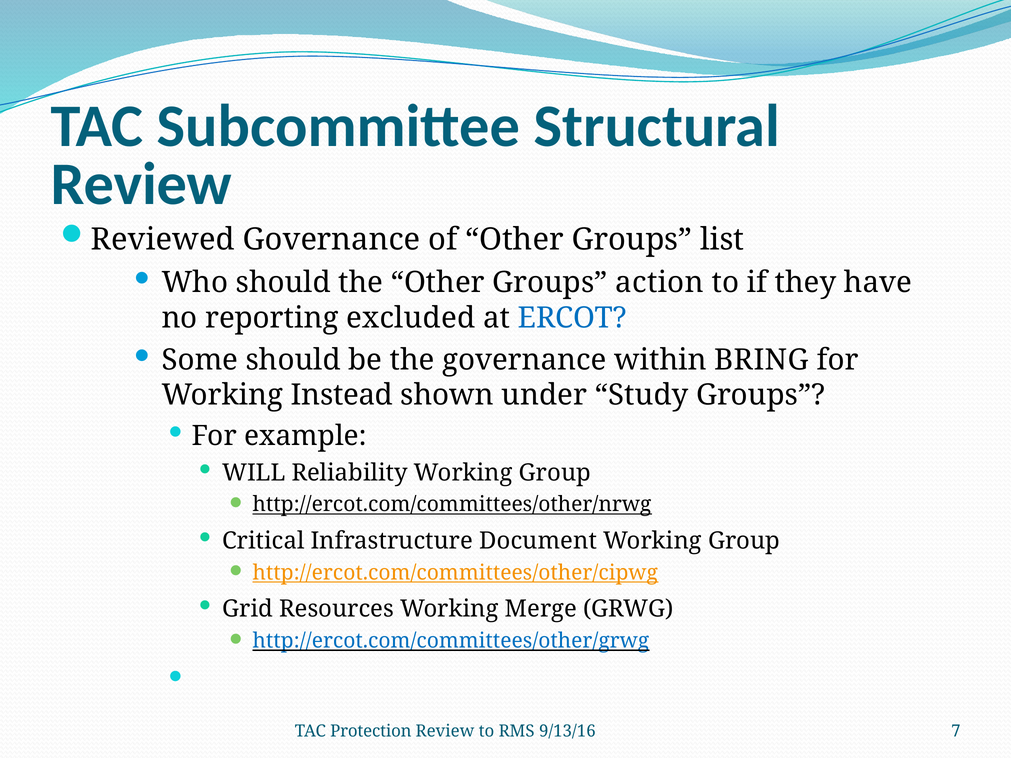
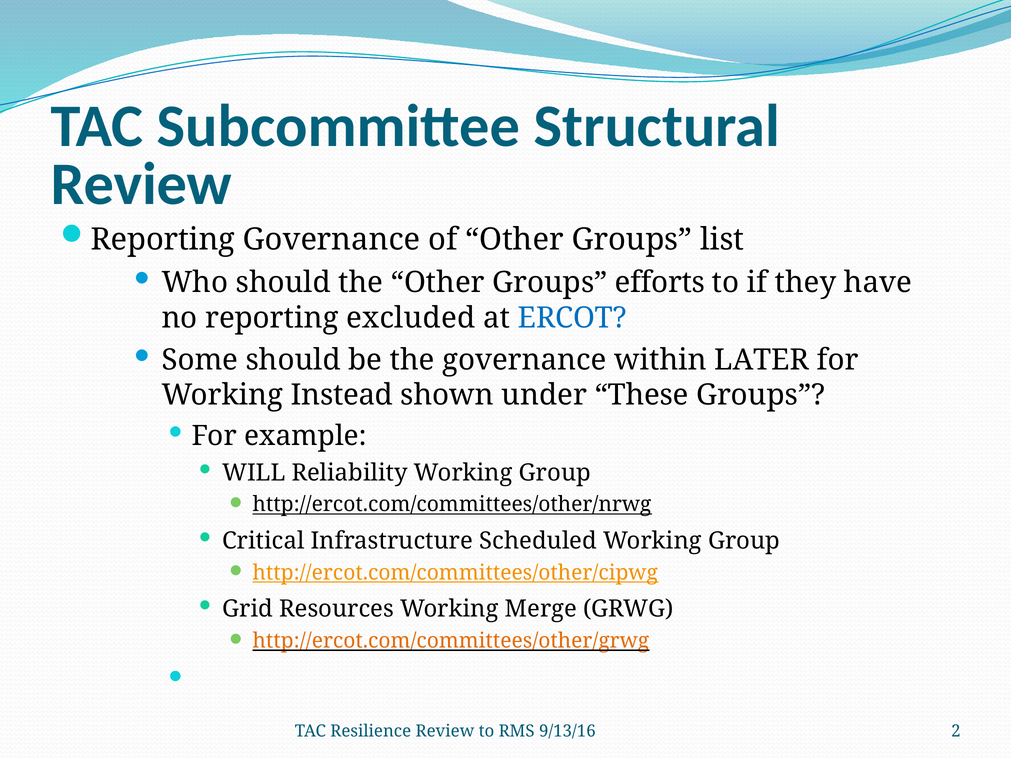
Reviewed: Reviewed -> Reporting (163, 240)
action: action -> efforts (660, 283)
BRING: BRING -> LATER (762, 360)
Study: Study -> These (642, 395)
Document: Document -> Scheduled (538, 541)
http://ercot.com/committees/other/grwg colour: blue -> orange (451, 641)
Protection: Protection -> Resilience (371, 731)
7: 7 -> 2 (956, 731)
